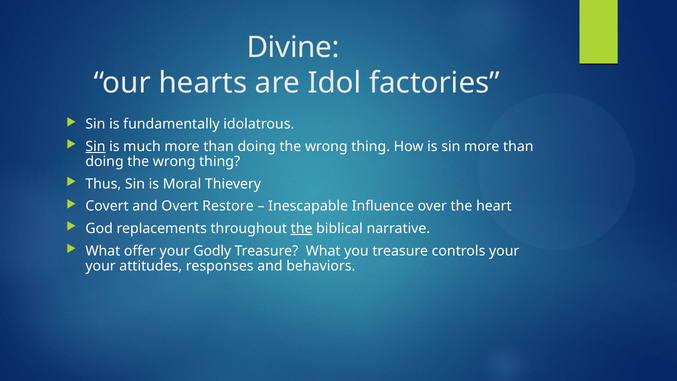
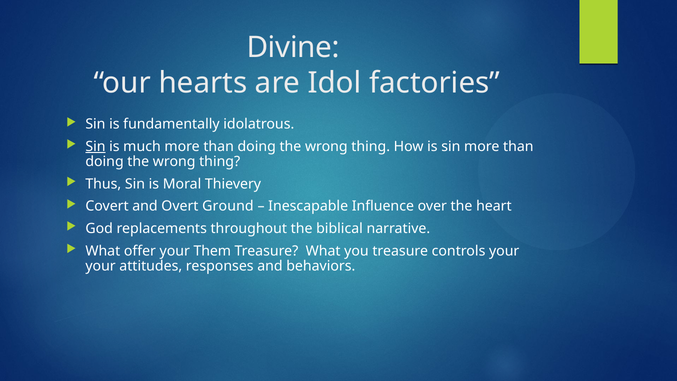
Restore: Restore -> Ground (228, 206)
the underline: present -> none (302, 228)
Godly: Godly -> Them (212, 251)
